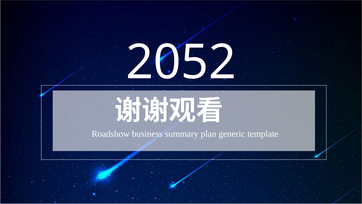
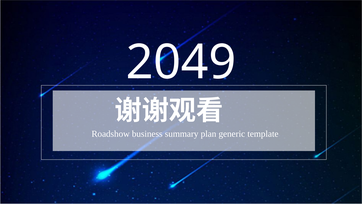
2052: 2052 -> 2049 (181, 62)
